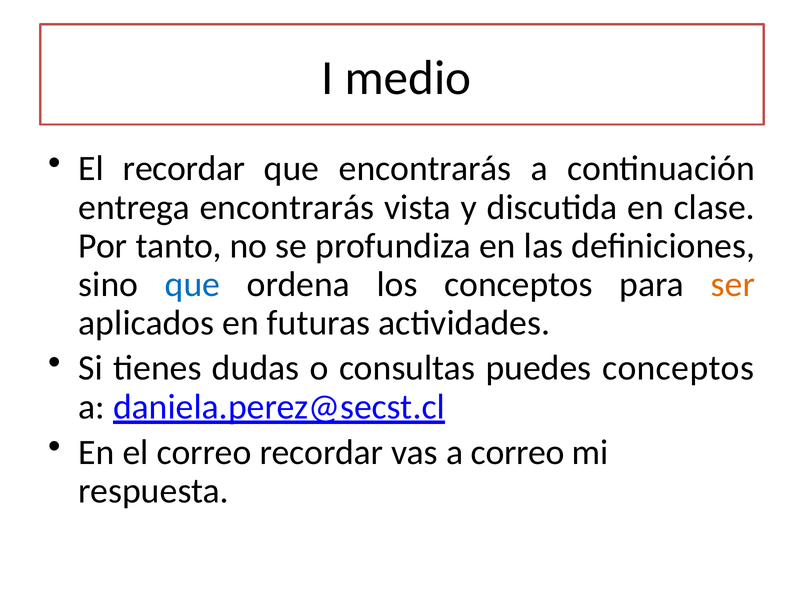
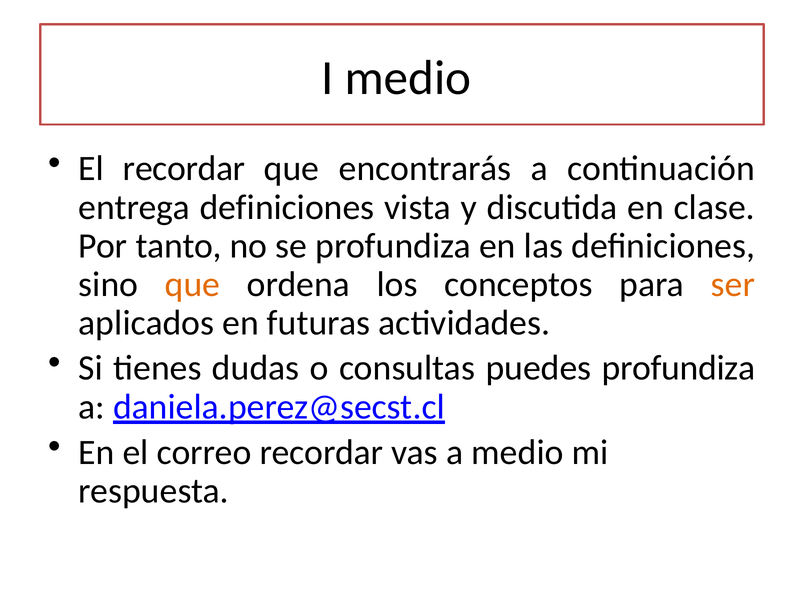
entrega encontrarás: encontrarás -> definiciones (287, 207)
que colour: blue -> orange (192, 285)
puedes conceptos: conceptos -> profundiza (678, 368)
a correo: correo -> medio (517, 453)
